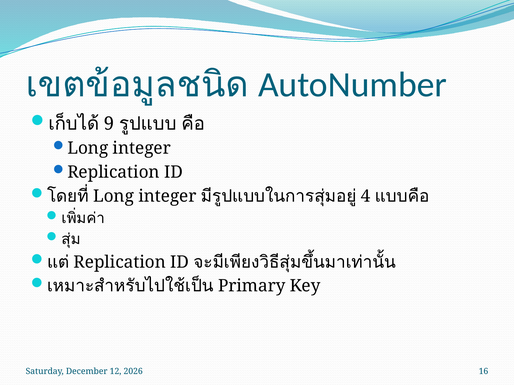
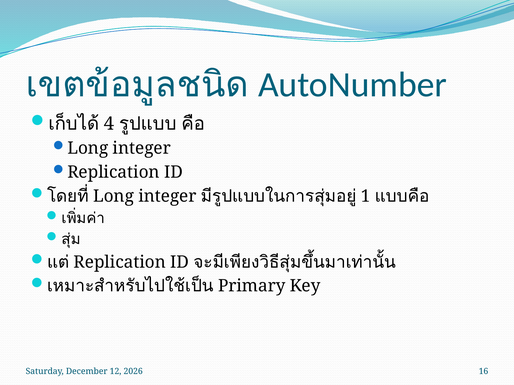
9: 9 -> 4 (109, 124)
4: 4 -> 1 (366, 196)
